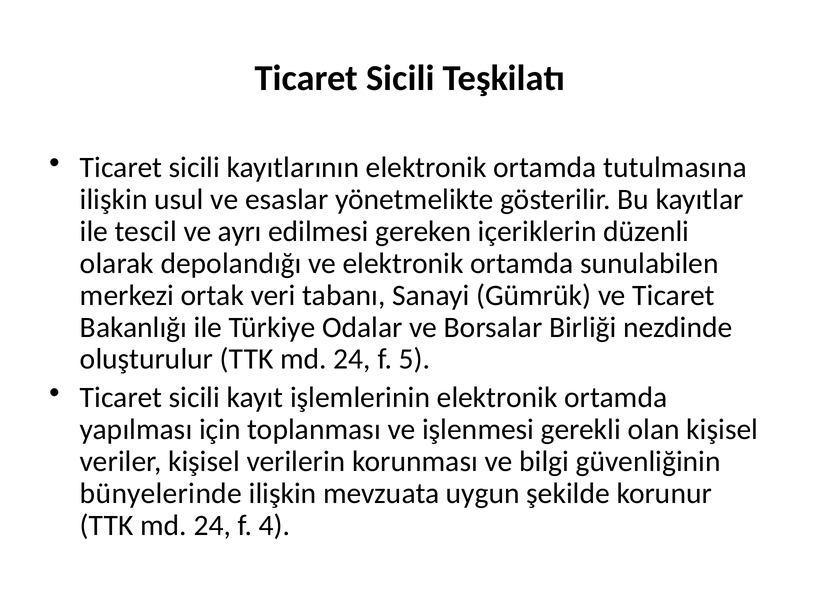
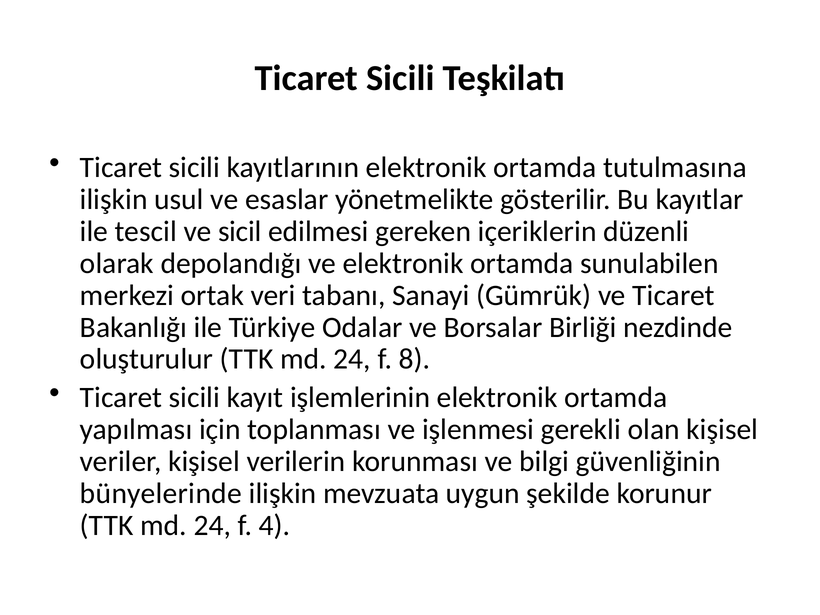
ayrı: ayrı -> sicil (240, 231)
5: 5 -> 8 (415, 359)
